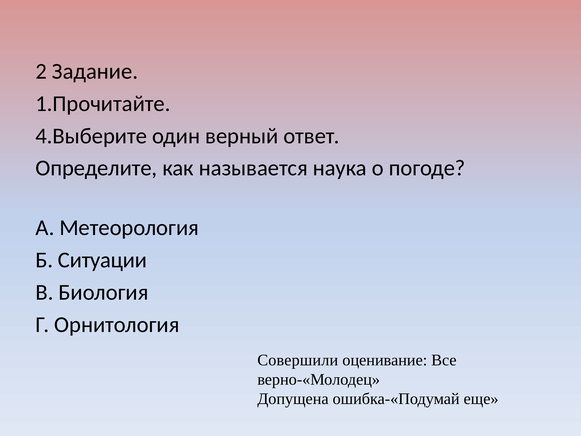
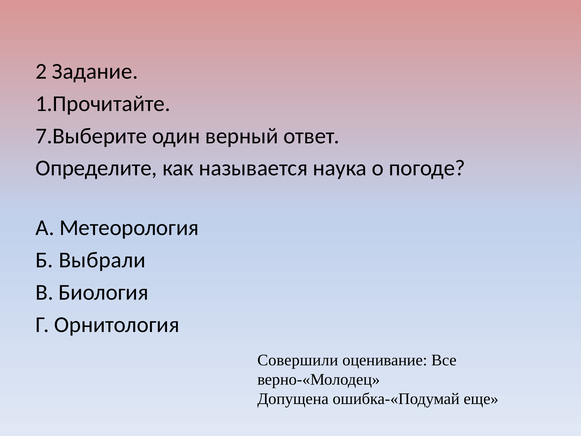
4.Выберите: 4.Выберите -> 7.Выберите (91, 136)
Ситуации: Ситуации -> Выбрали (102, 260)
